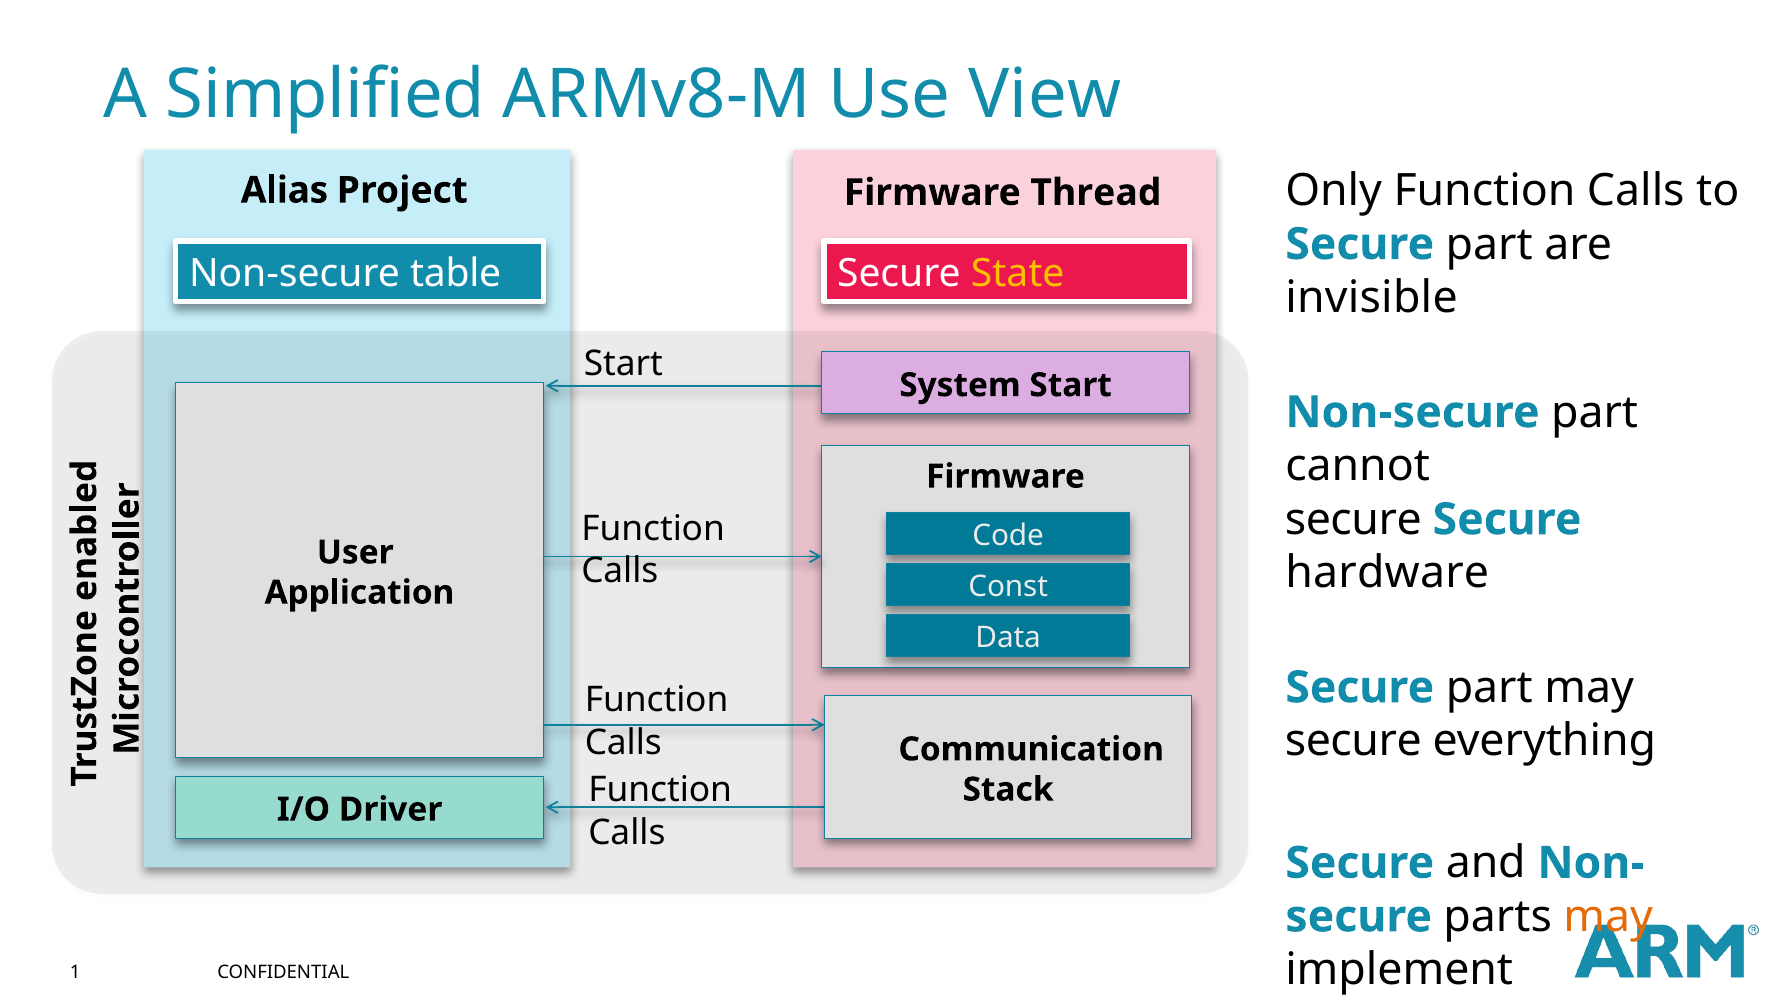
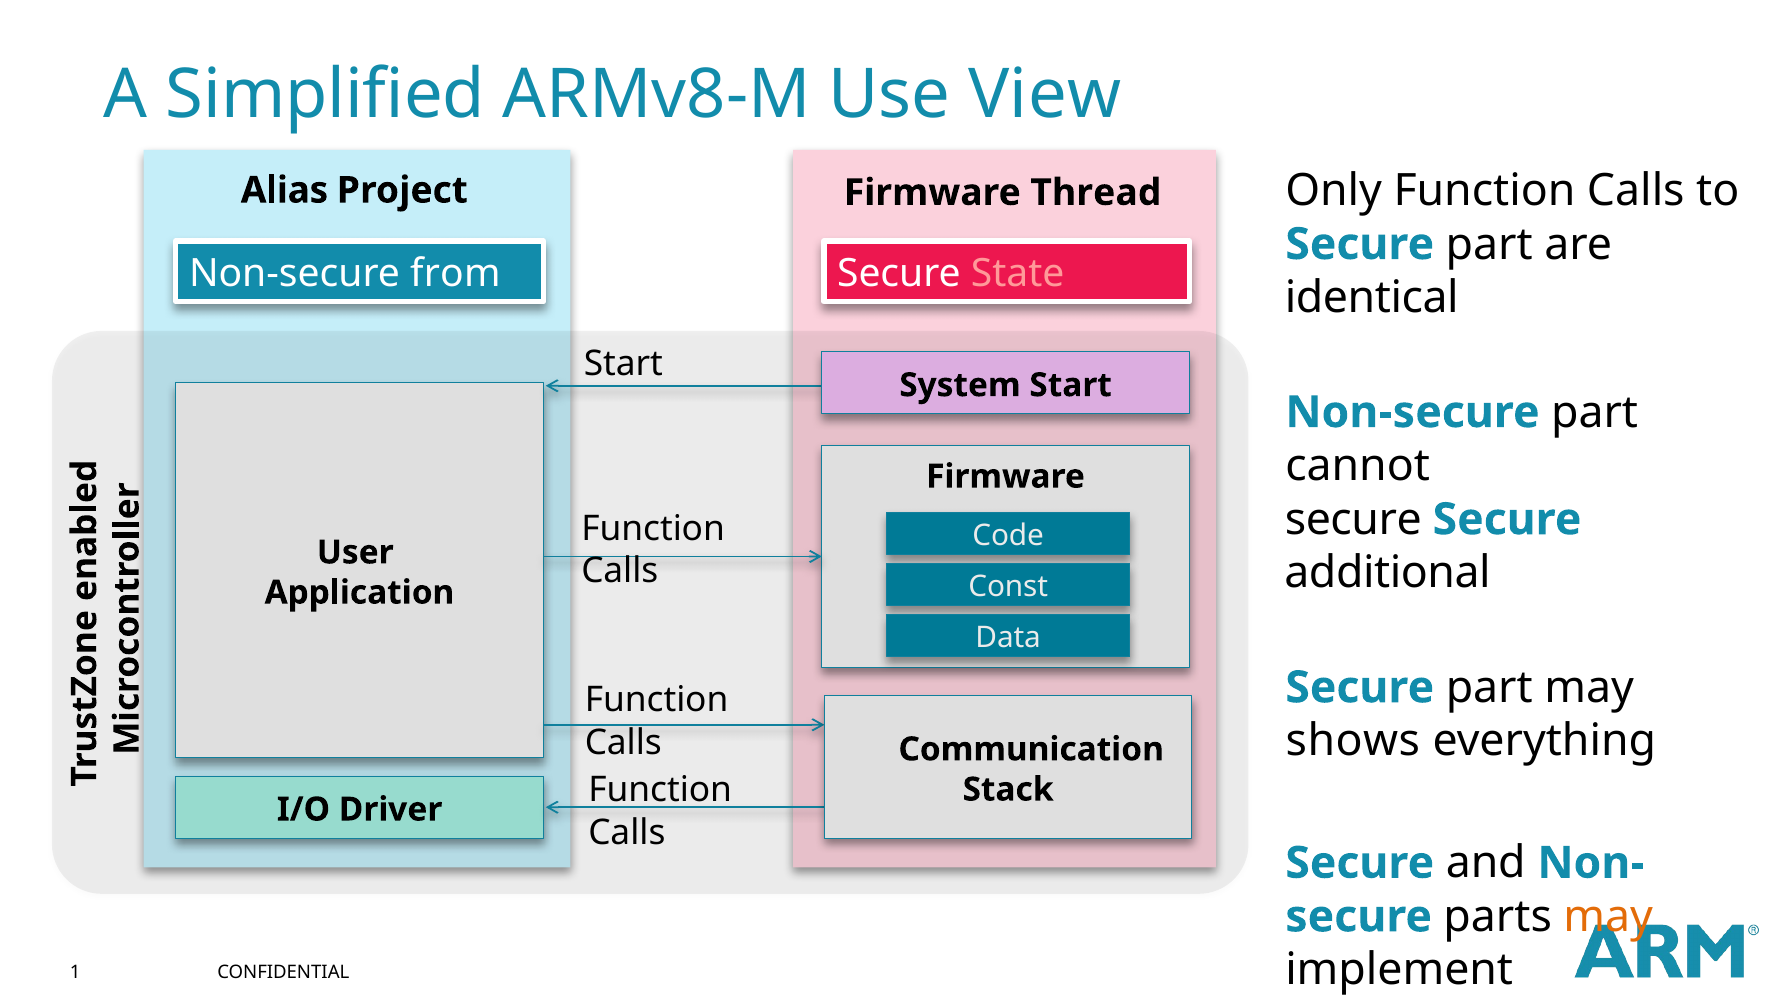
table: table -> from (455, 274)
State colour: yellow -> pink (1018, 274)
invisible: invisible -> identical (1372, 298)
hardware: hardware -> additional (1388, 573)
secure: secure -> shows (1353, 741)
